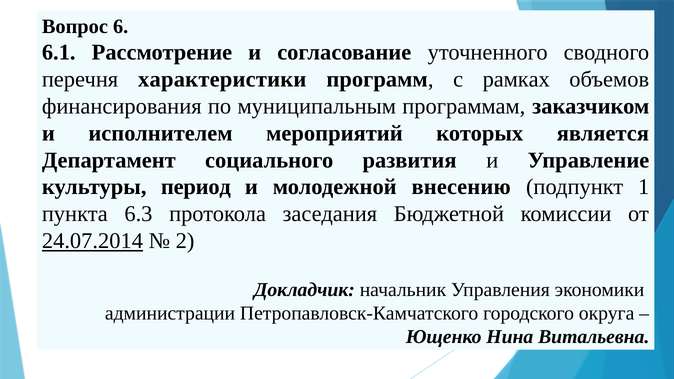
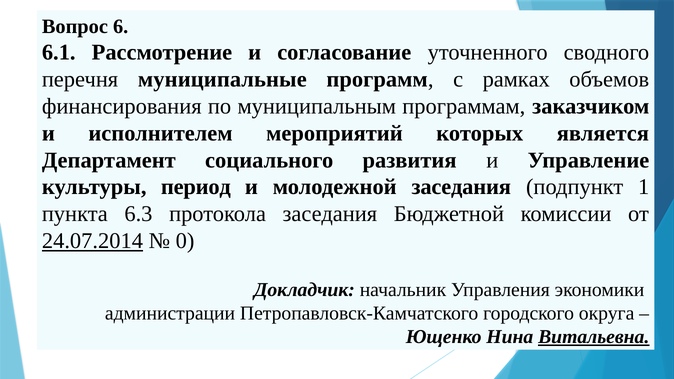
характеристики: характеристики -> муниципальные (222, 79)
молодежной внесению: внесению -> заседания (461, 187)
2: 2 -> 0 (185, 241)
Витальевна underline: none -> present (594, 337)
